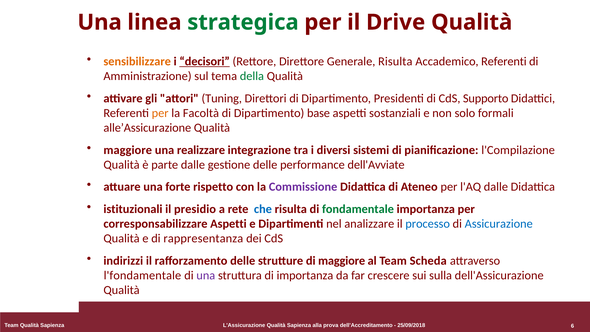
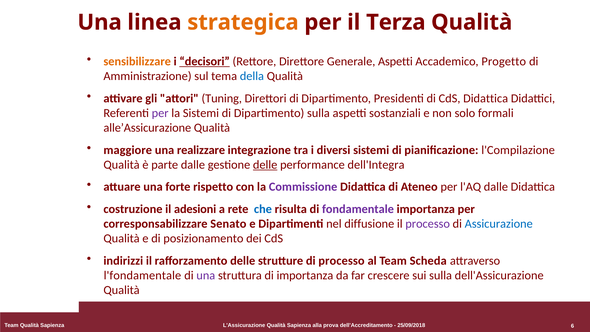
strategica colour: green -> orange (243, 22)
Drive: Drive -> Terza (396, 22)
Generale Risulta: Risulta -> Aspetti (395, 61)
Accademico Referenti: Referenti -> Progetto (504, 61)
della colour: green -> blue (252, 76)
CdS Supporto: Supporto -> Didattica (486, 98)
per colour: orange -> purple (160, 113)
la Facoltà: Facoltà -> Sistemi (201, 113)
Dipartimento base: base -> sulla (318, 113)
delle underline: none -> present (265, 165)
dell'Avviate: dell'Avviate -> dell'Integra (376, 165)
istituzionali: istituzionali -> costruzione (133, 209)
presidio: presidio -> adesioni (195, 209)
fondamentale colour: green -> purple (358, 209)
corresponsabilizzare Aspetti: Aspetti -> Senato (228, 224)
analizzare: analizzare -> diffusione (369, 224)
processo colour: blue -> purple (428, 224)
rappresentanza: rappresentanza -> posizionamento (203, 238)
di maggiore: maggiore -> processo (341, 261)
